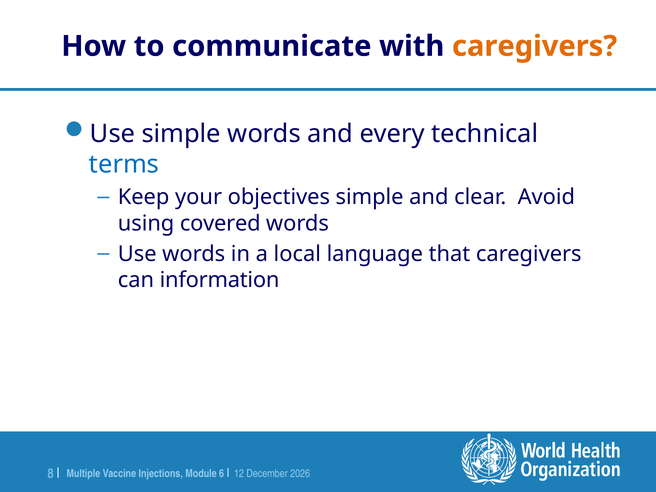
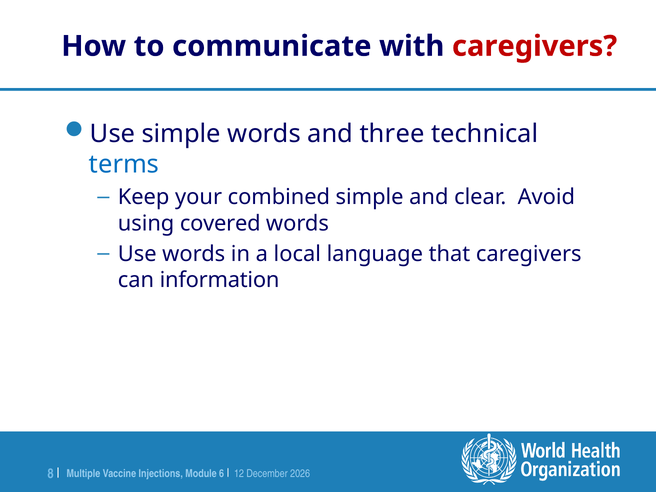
caregivers colour: orange -> red (535, 46)
every: every -> three (392, 134)
objectives: objectives -> combined (279, 197)
